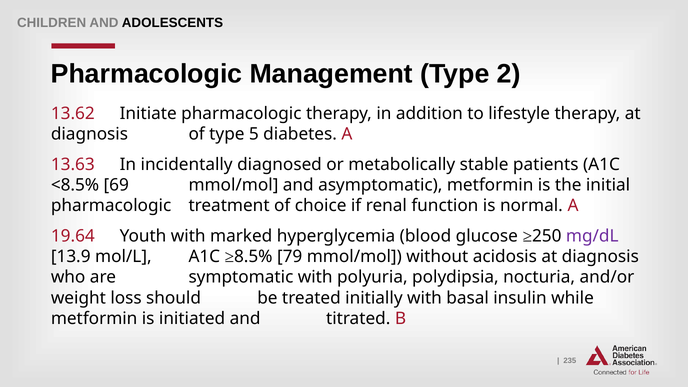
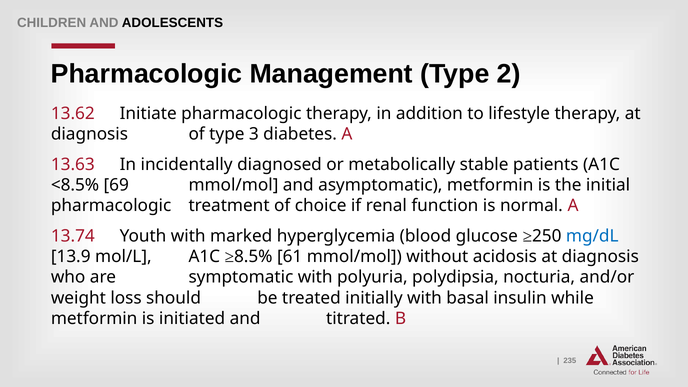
5: 5 -> 3 (254, 134)
19.64: 19.64 -> 13.74 (73, 236)
mg/dL colour: purple -> blue (592, 236)
79: 79 -> 61 (290, 257)
